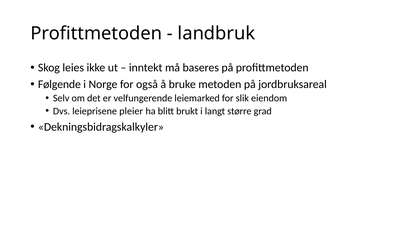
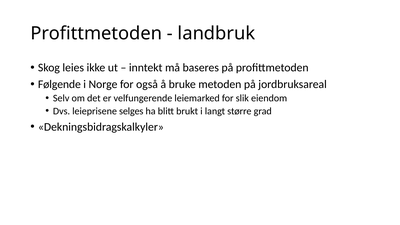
pleier: pleier -> selges (131, 111)
